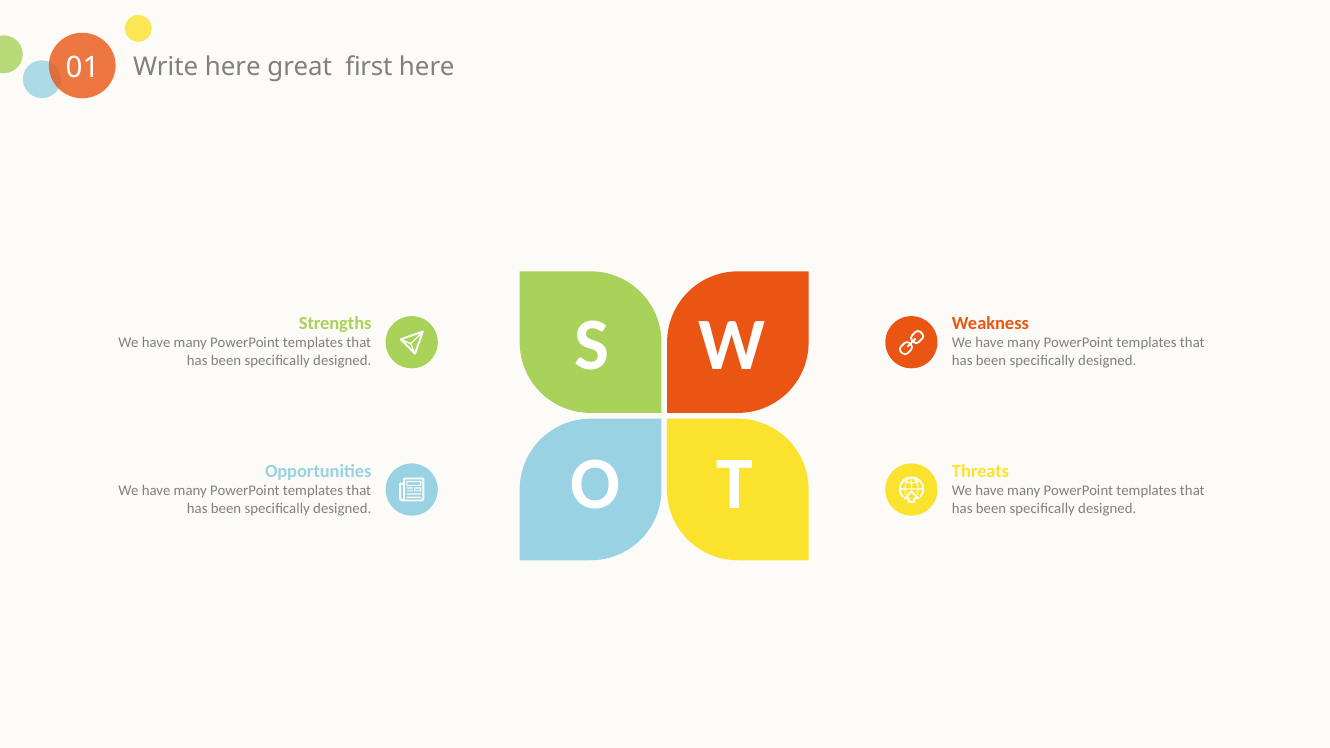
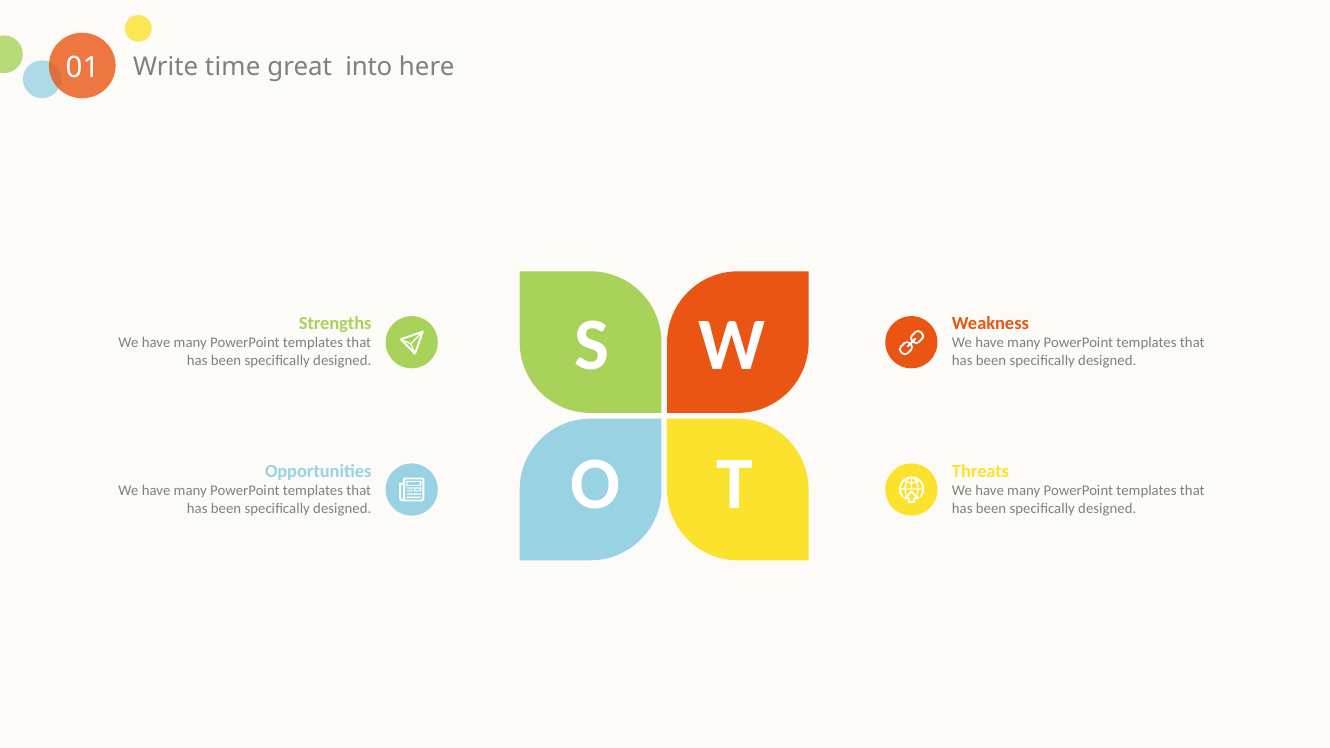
Write here: here -> time (233, 66)
first: first -> into (369, 66)
